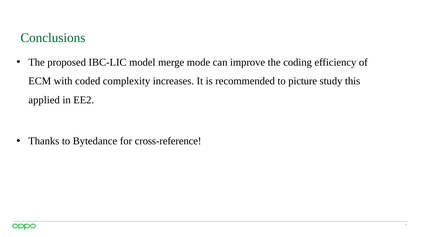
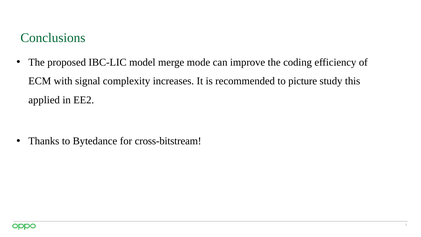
coded: coded -> signal (88, 81)
cross-reference: cross-reference -> cross-bitstream (168, 141)
